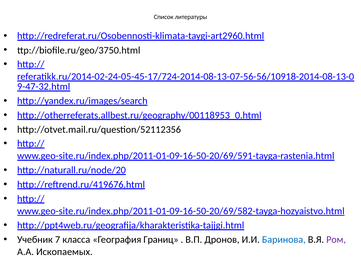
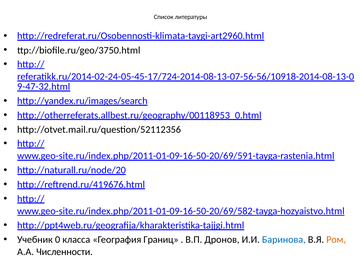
7: 7 -> 0 (58, 239)
Ром colour: purple -> orange (336, 239)
Ископаемых: Ископаемых -> Численности (64, 251)
